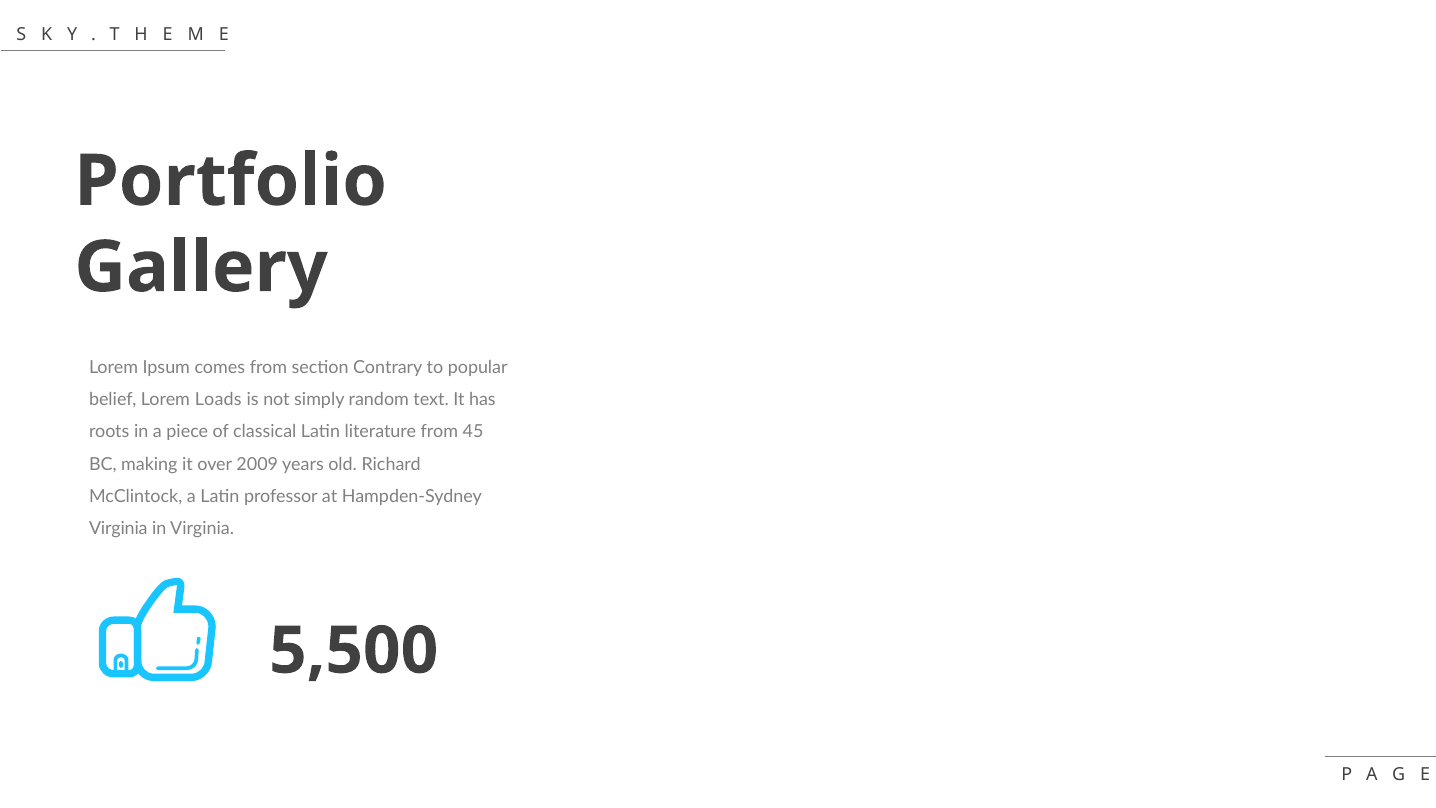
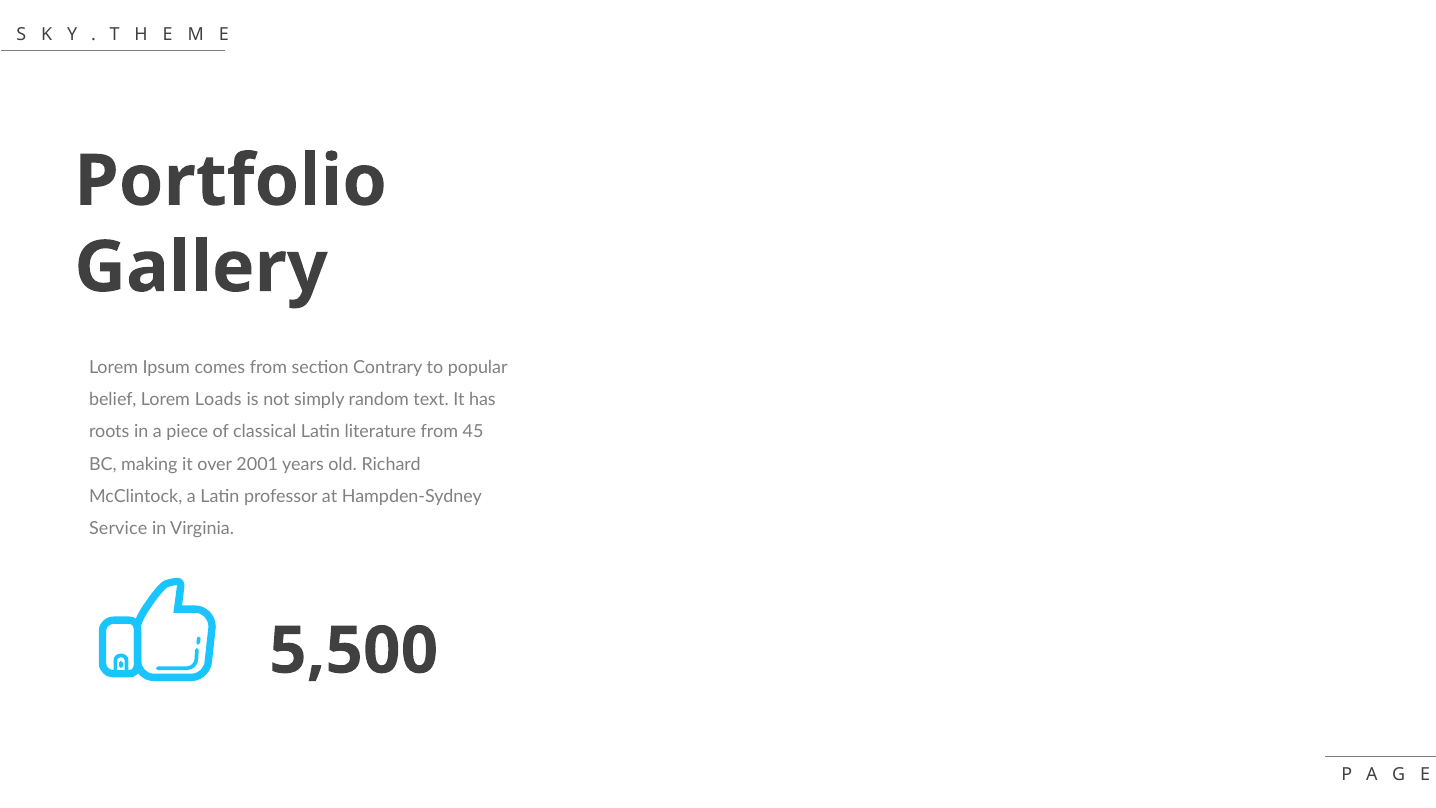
2009: 2009 -> 2001 (257, 464)
Virginia: Virginia -> Service (118, 529)
